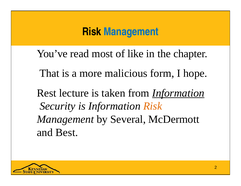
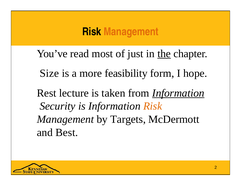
Management colour: blue -> orange (131, 32)
like: like -> just (135, 54)
the underline: none -> present (164, 54)
That: That -> Size (49, 73)
malicious: malicious -> feasibility (126, 73)
Several: Several -> Targets (128, 119)
